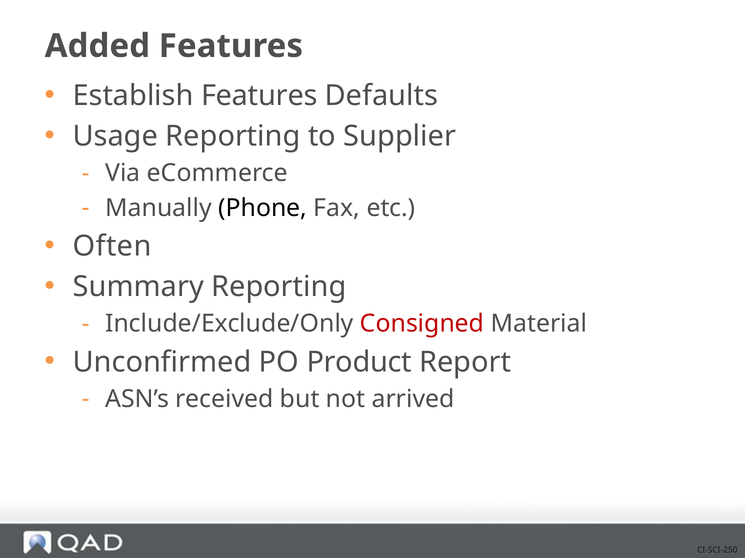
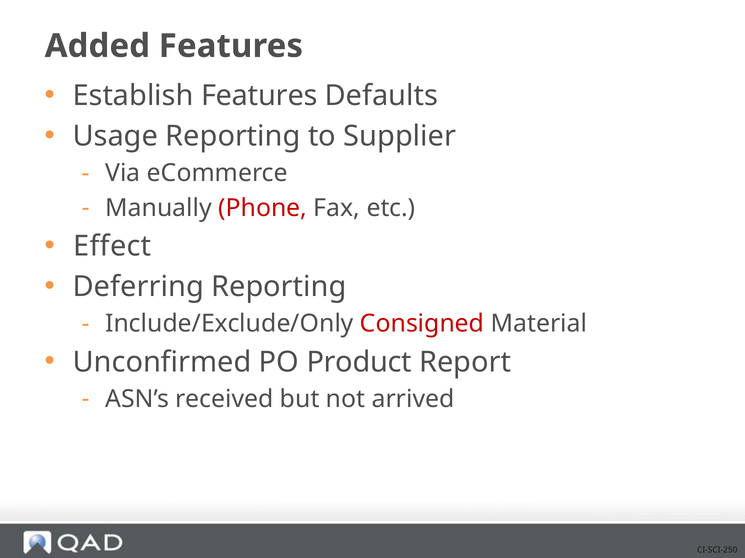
Phone colour: black -> red (263, 208)
Often: Often -> Effect (112, 246)
Summary: Summary -> Deferring (138, 287)
